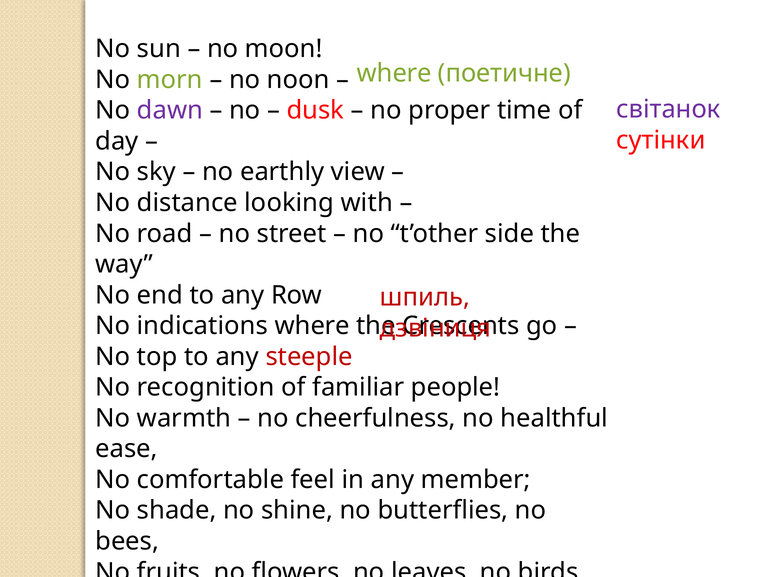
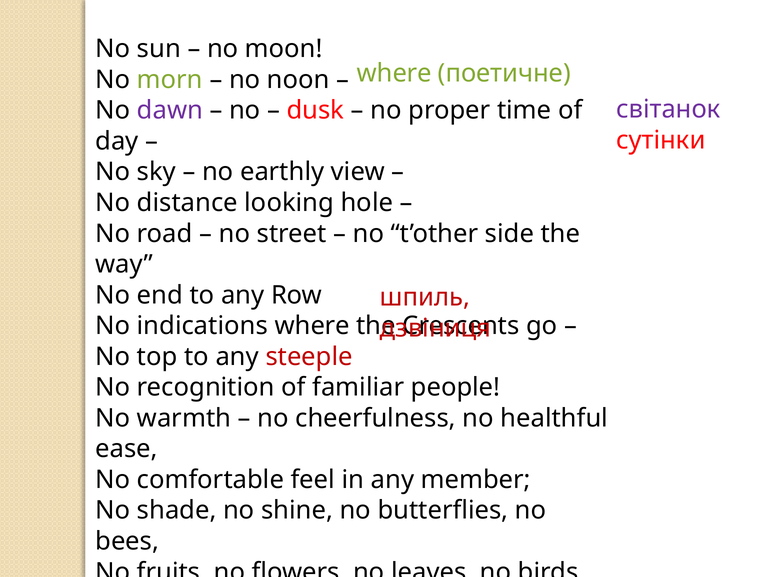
with: with -> hole (367, 203)
